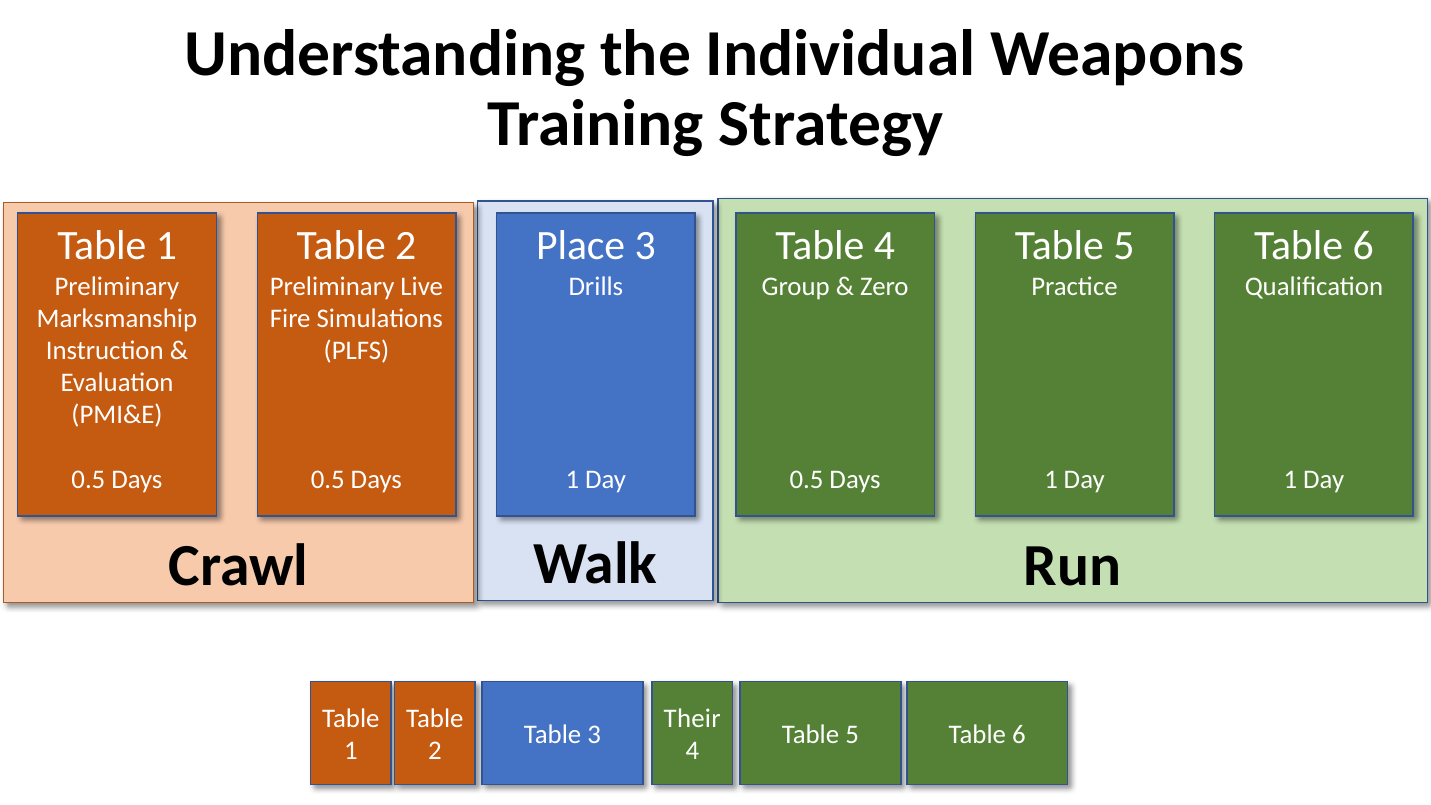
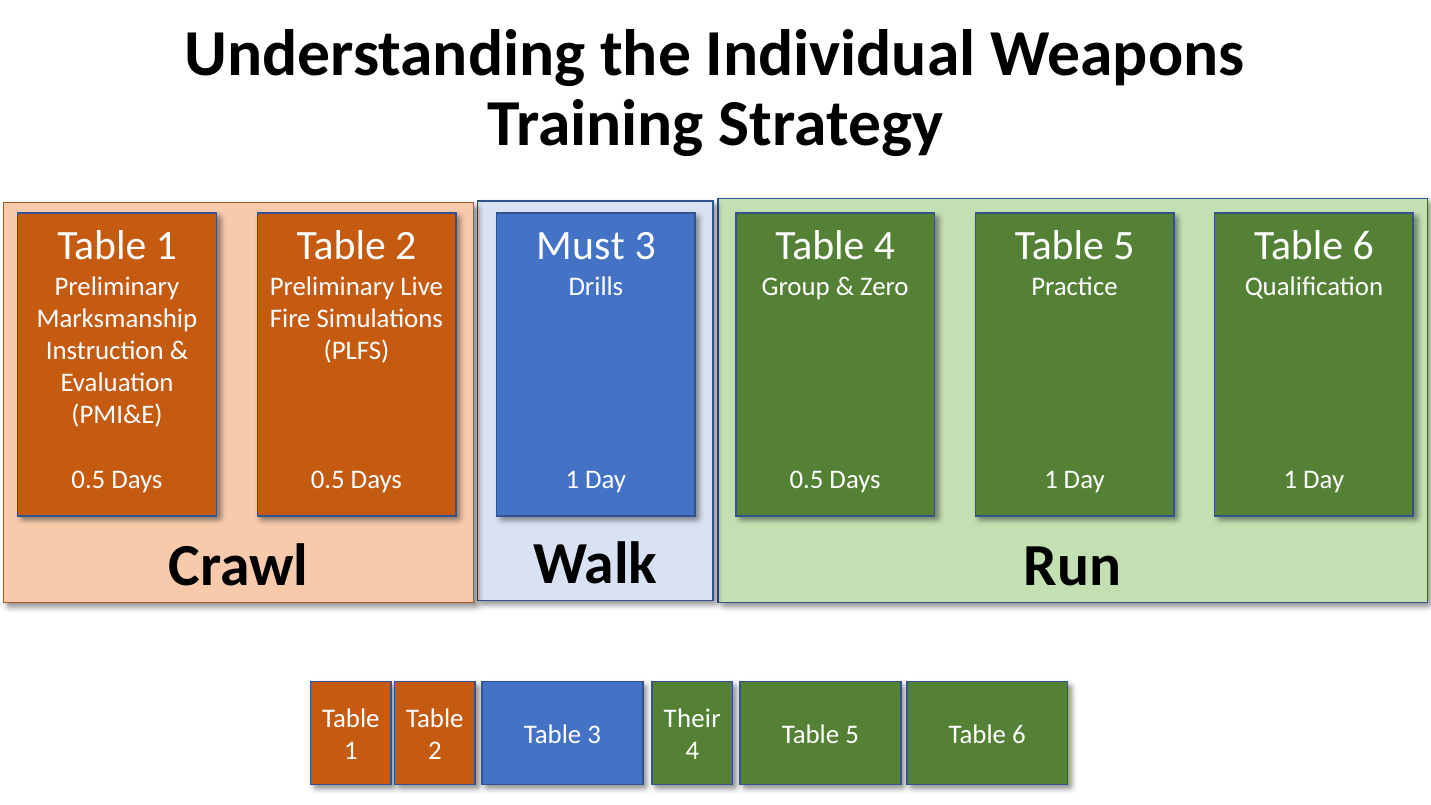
Place: Place -> Must (580, 246)
